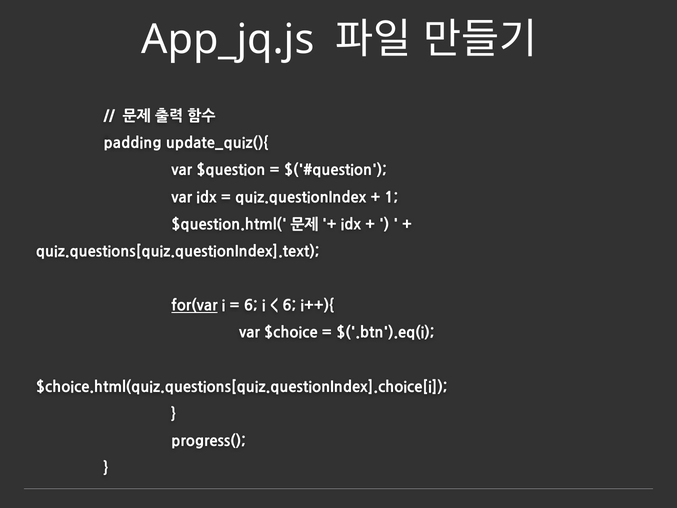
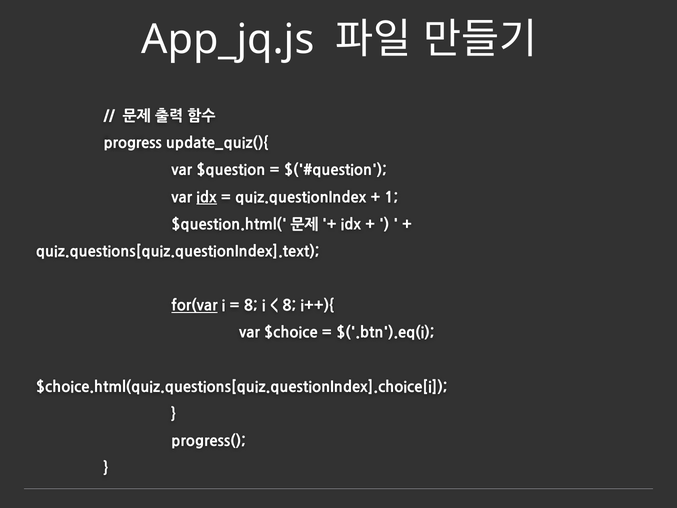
padding: padding -> progress (133, 143)
idx underline: none -> present (207, 197)
6: 6 -> 8 (251, 306)
6: 6 -> 8 (289, 306)
